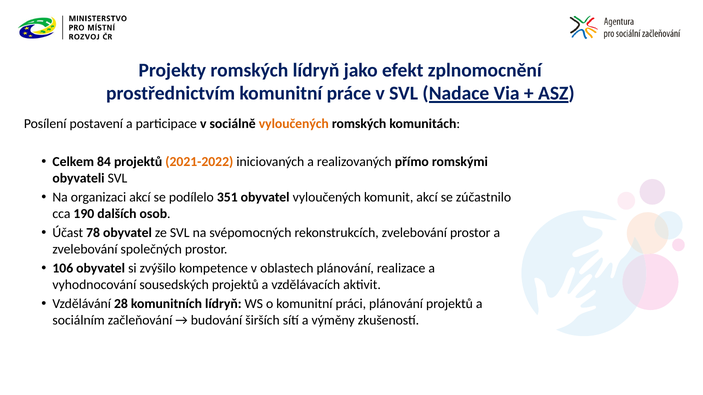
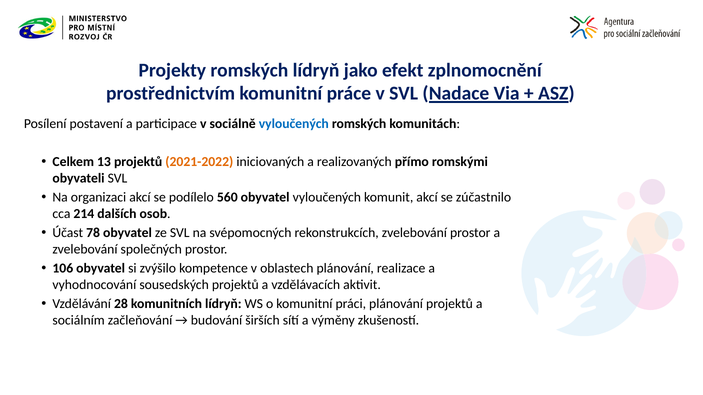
vyloučených colour: orange -> blue (294, 124)
84: 84 -> 13 (104, 162)
351: 351 -> 560 (227, 198)
190: 190 -> 214 (84, 214)
